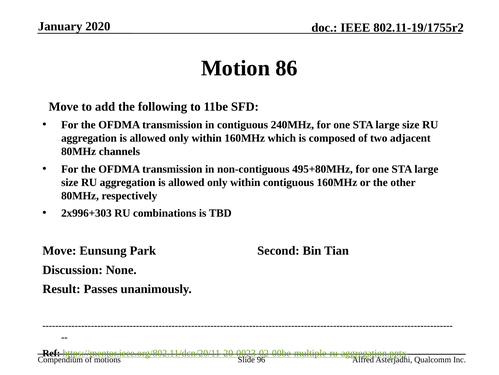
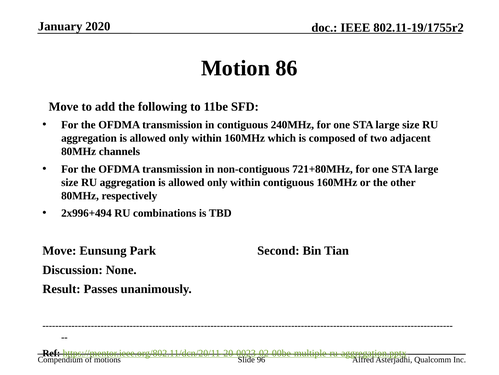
495+80MHz: 495+80MHz -> 721+80MHz (323, 169)
2x996+303: 2x996+303 -> 2x996+494 (86, 213)
